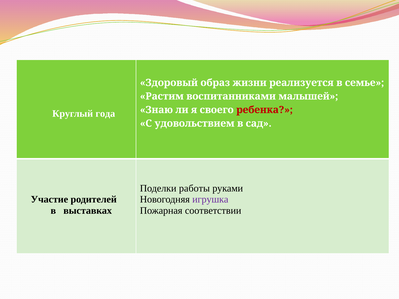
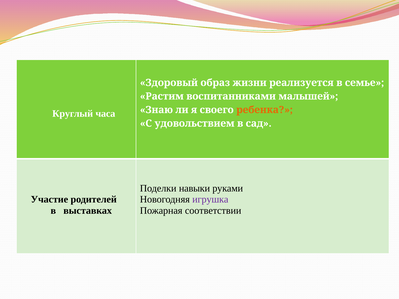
ребенка colour: red -> orange (265, 110)
года: года -> часа (105, 114)
работы: работы -> навыки (194, 189)
